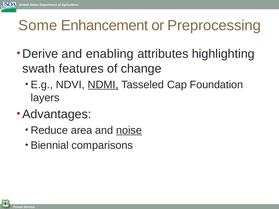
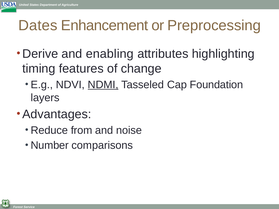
Some: Some -> Dates (38, 25)
swath: swath -> timing (39, 69)
area: area -> from (82, 130)
noise underline: present -> none (129, 130)
Biennial: Biennial -> Number (50, 146)
